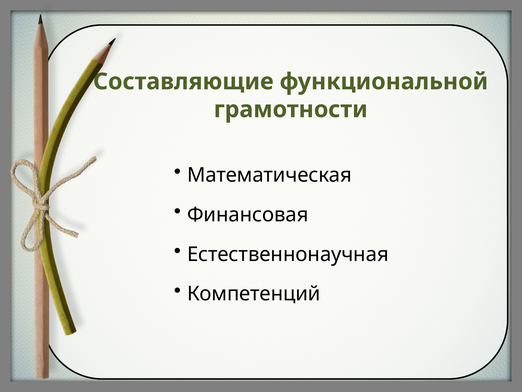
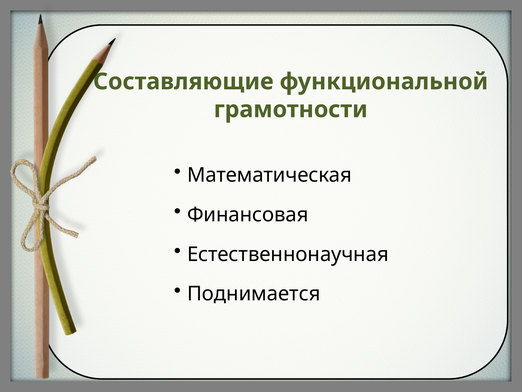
Компетенций: Компетенций -> Поднимается (254, 294)
